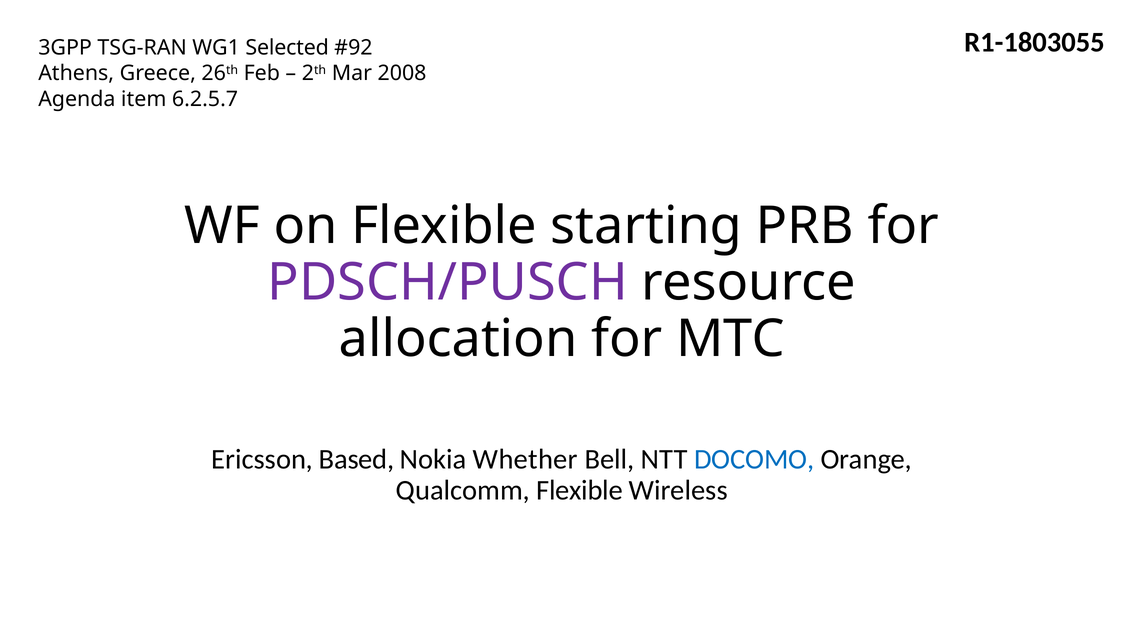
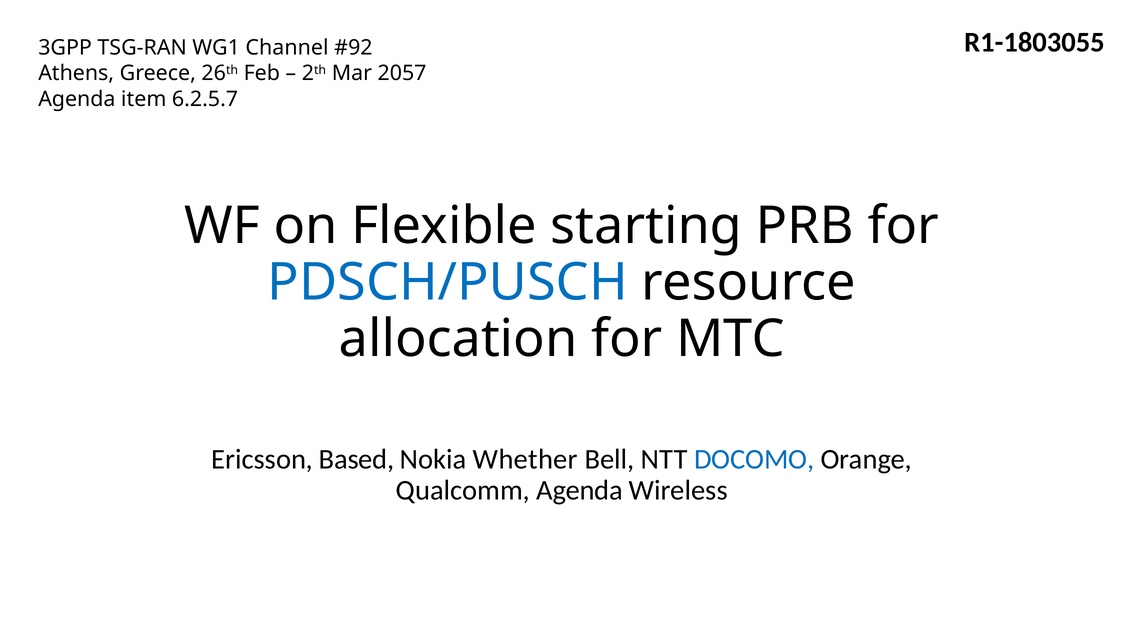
Selected: Selected -> Channel (287, 48)
2008: 2008 -> 2057 (402, 73)
PDSCH/PUSCH colour: purple -> blue (448, 283)
Qualcomm Flexible: Flexible -> Agenda (580, 491)
